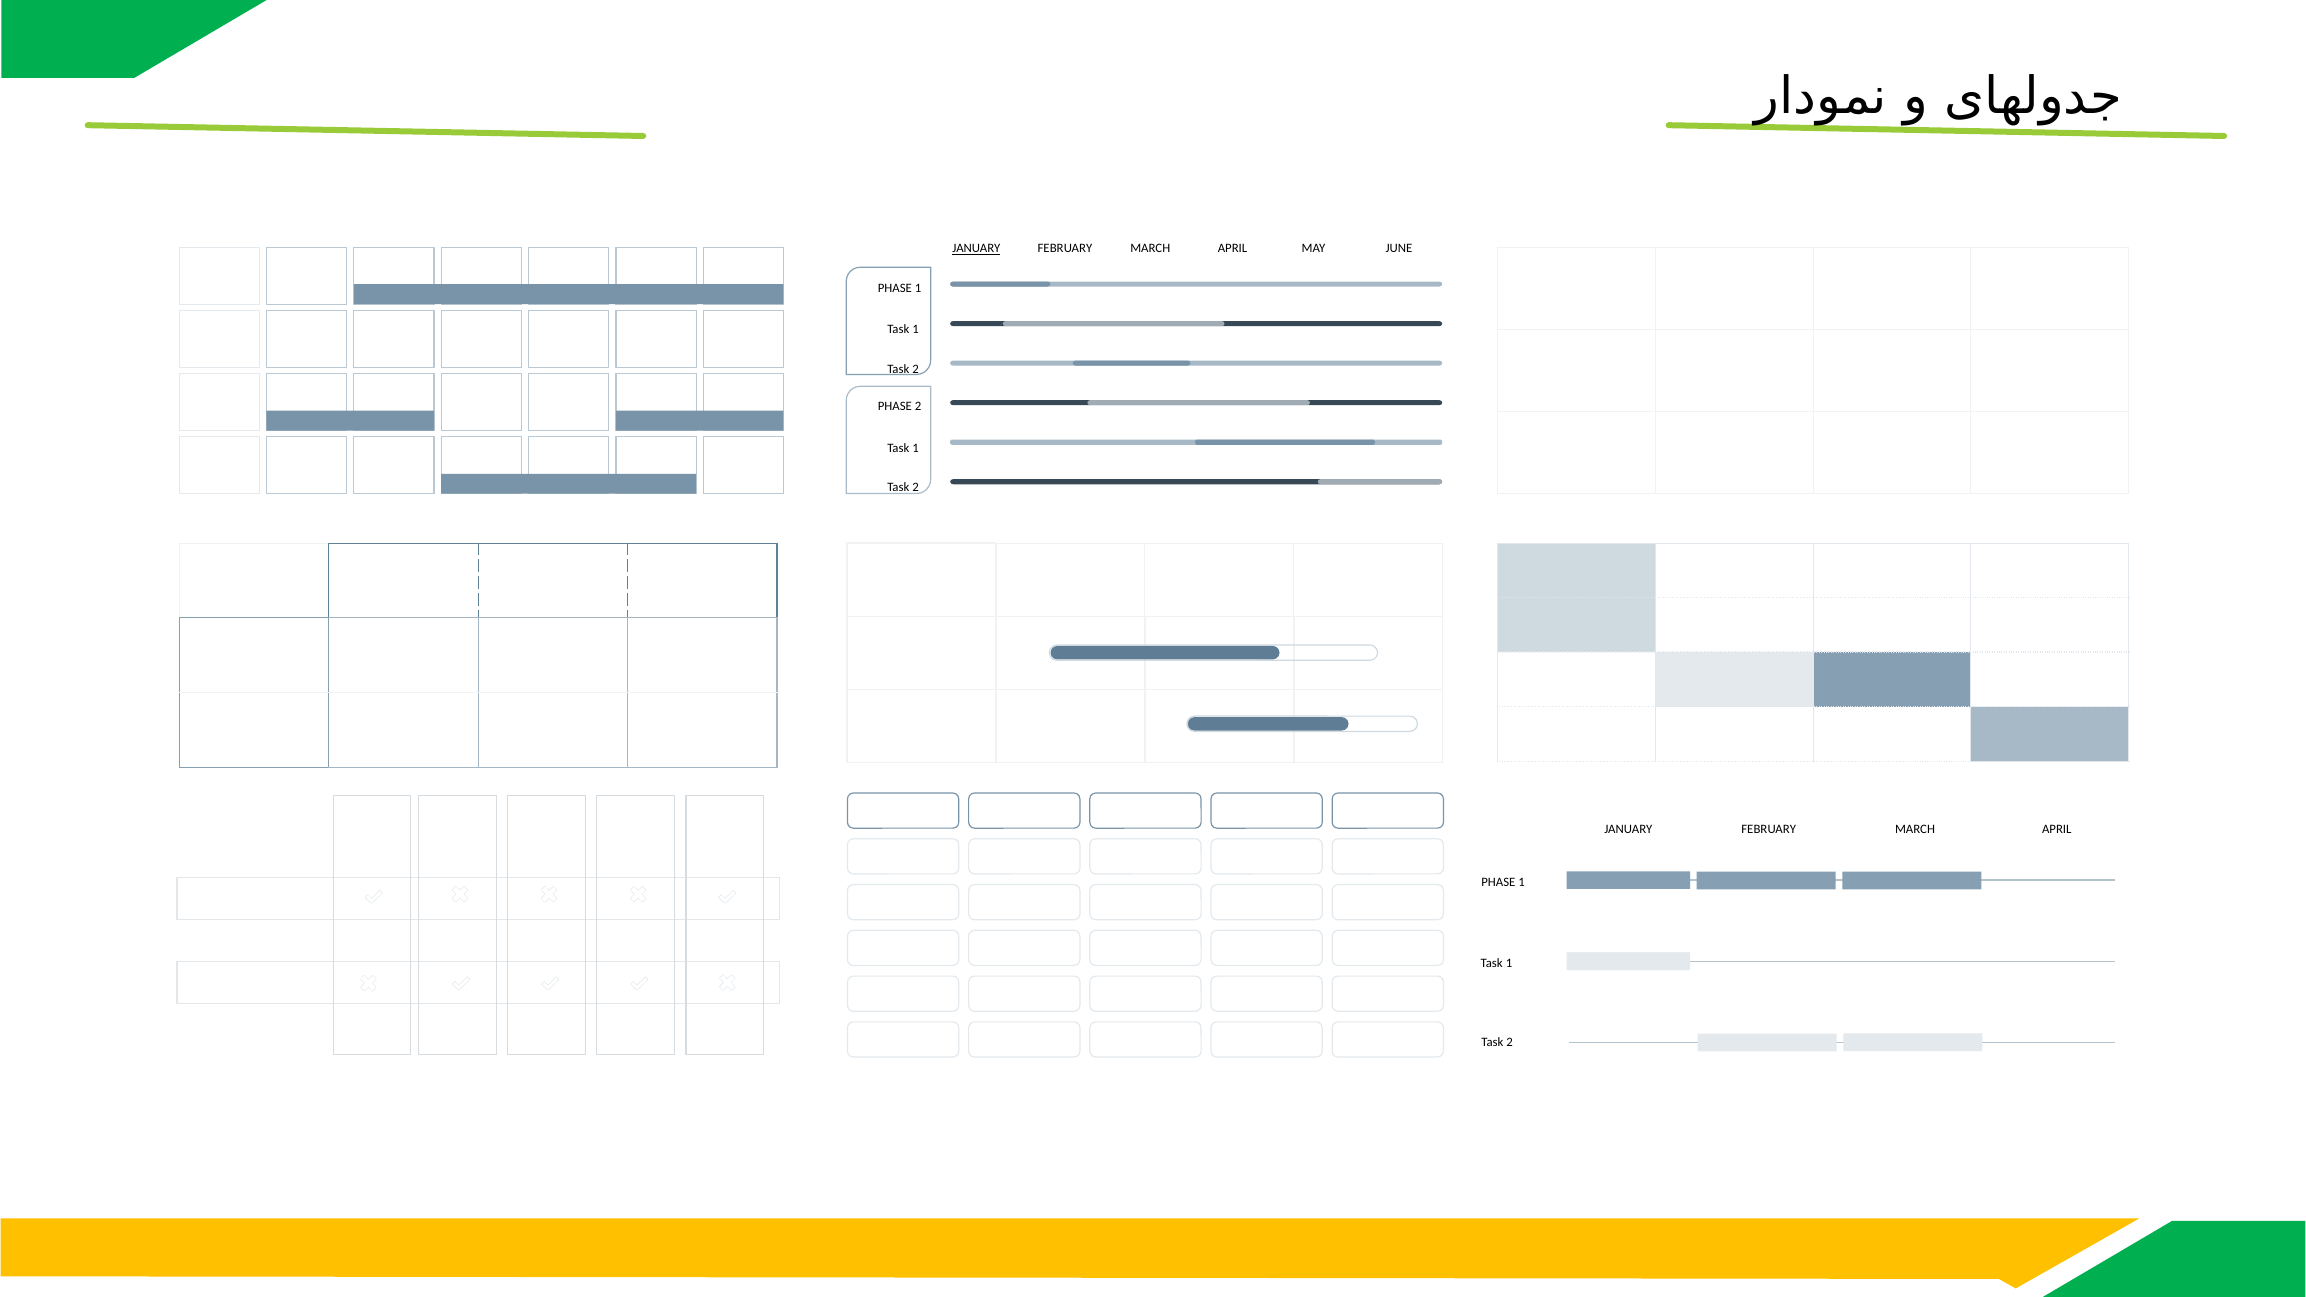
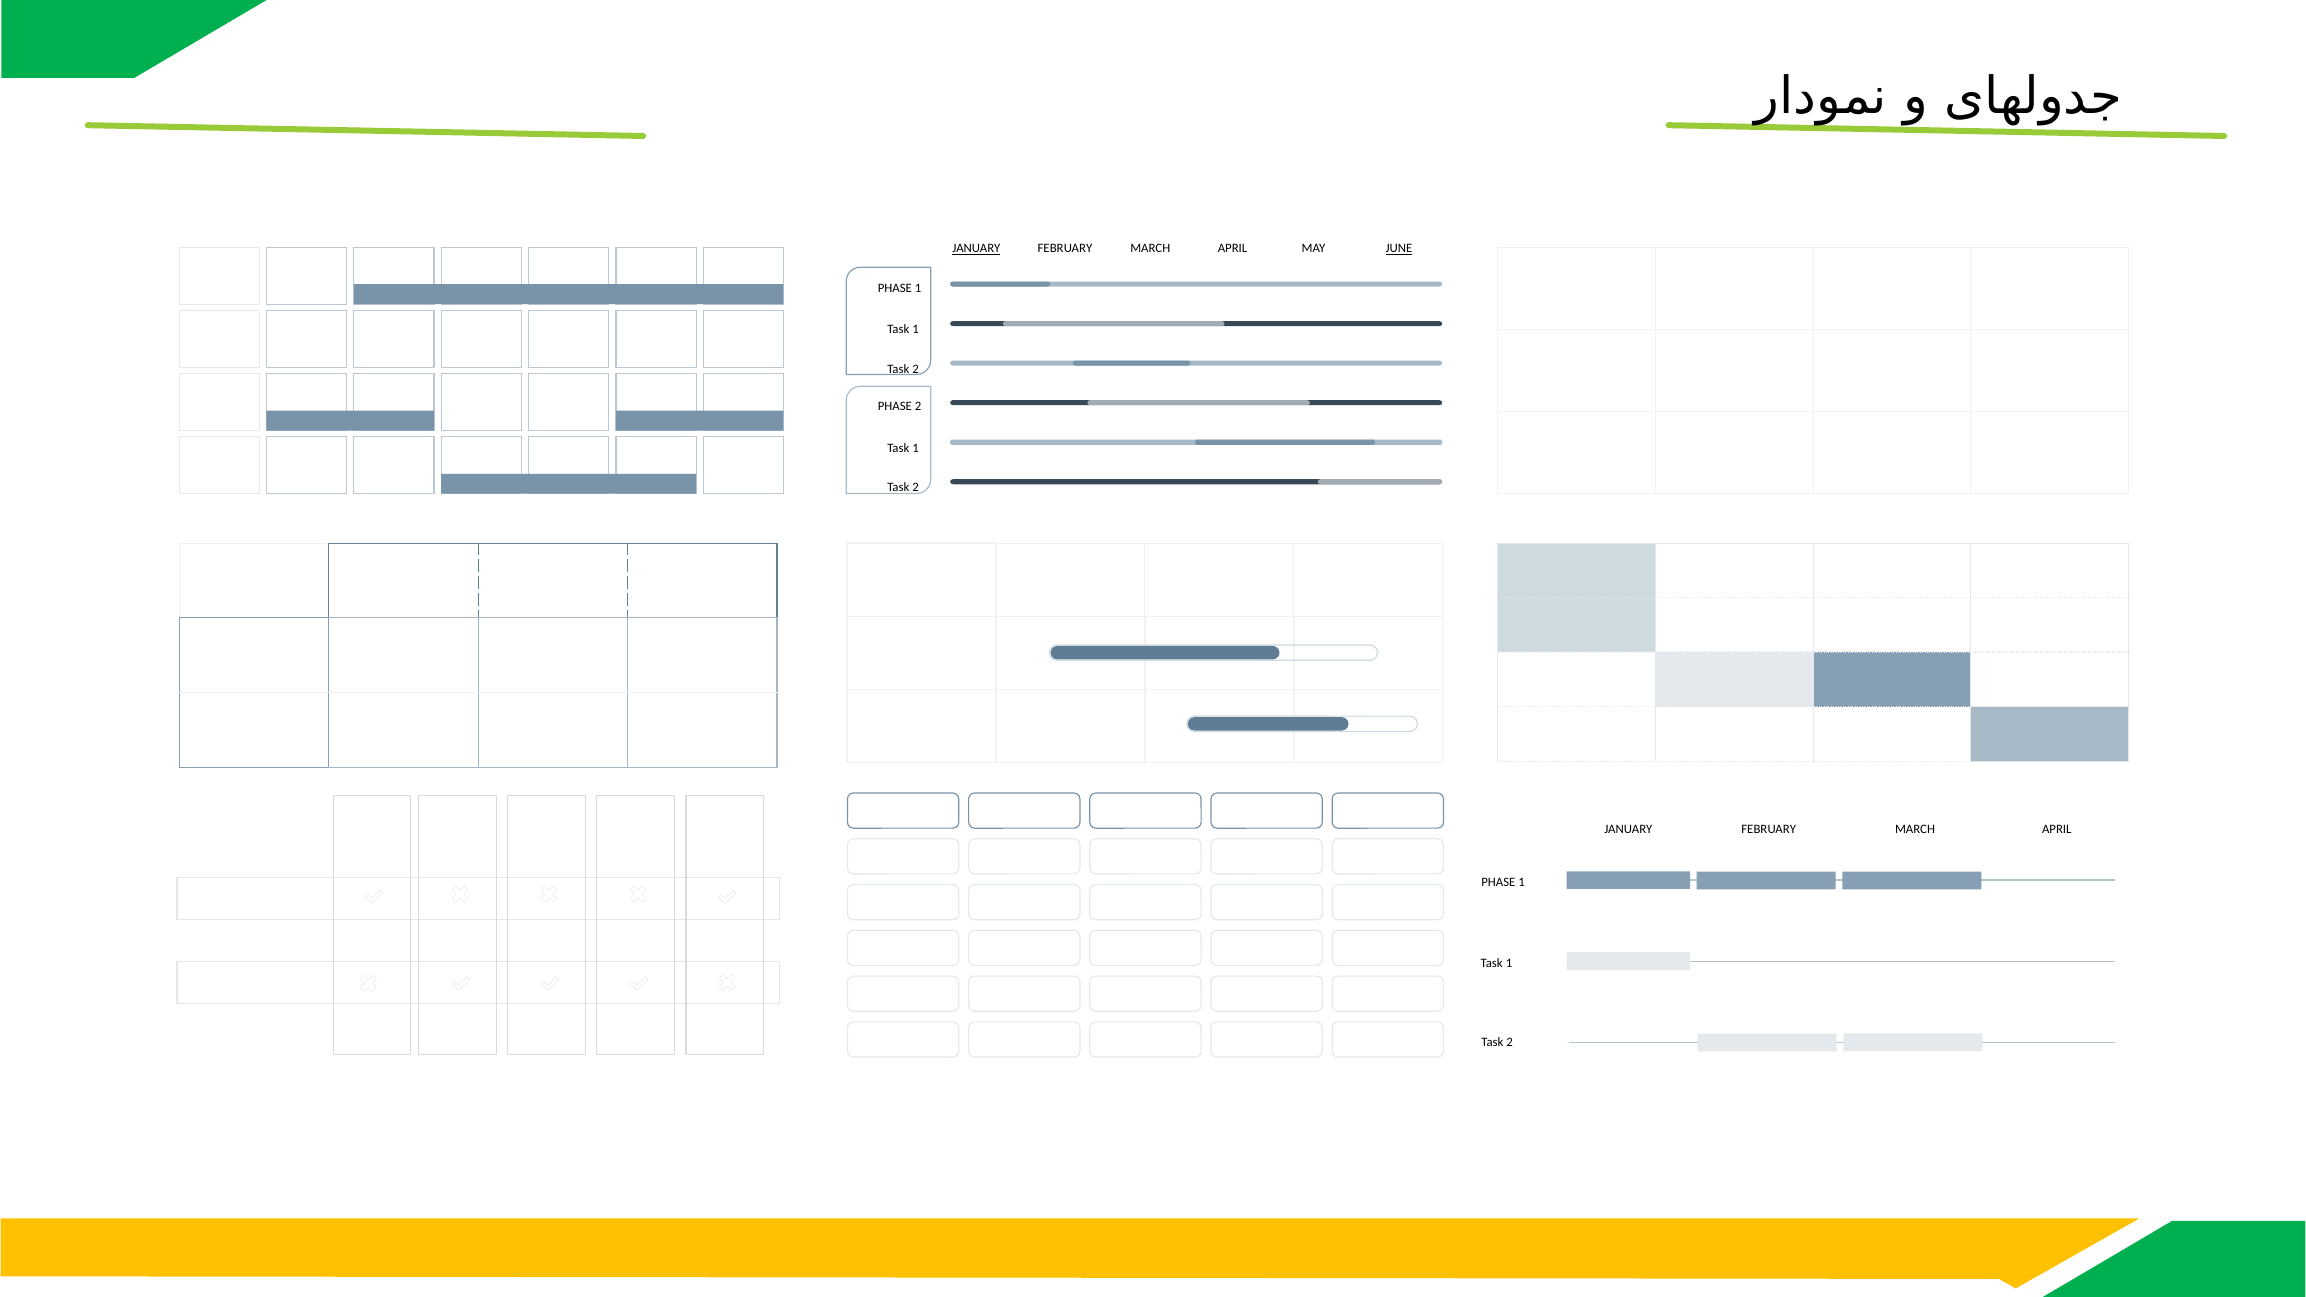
JUNE underline: none -> present (1399, 249)
